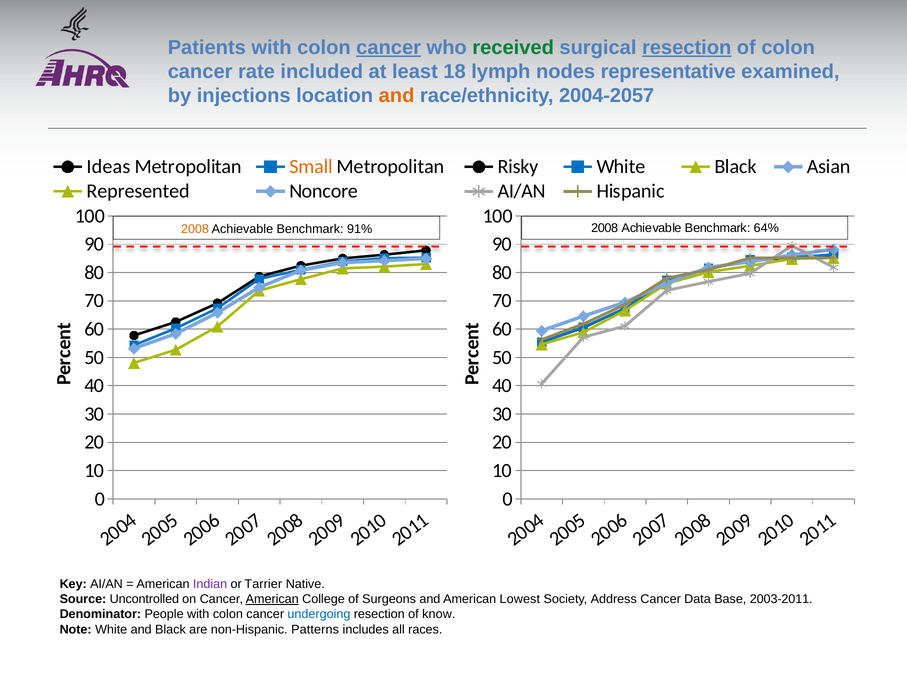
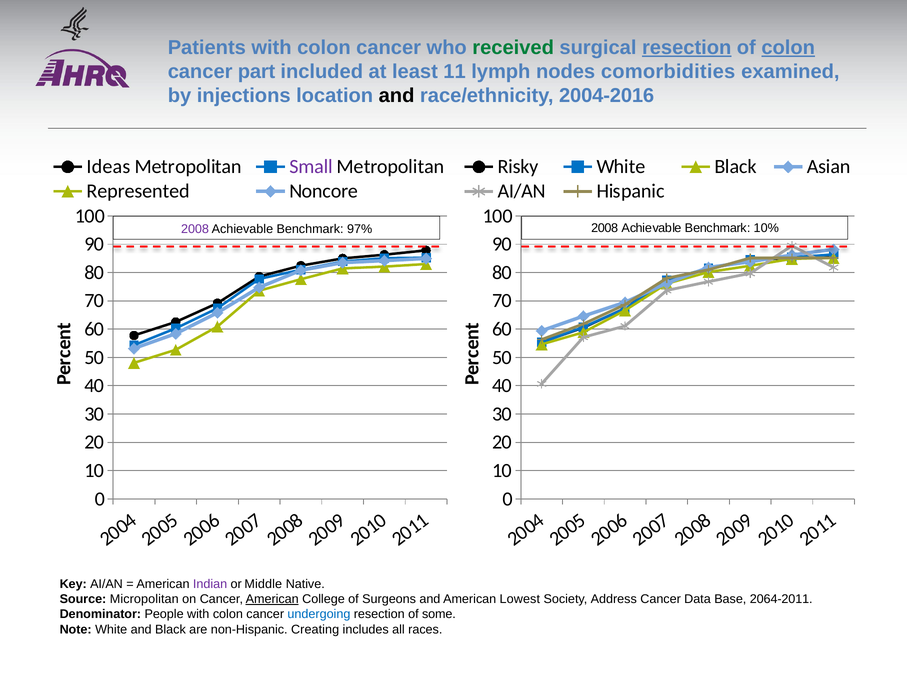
cancer underline: present -> none (389, 48)
colon underline: none -> present (788, 48)
rate: rate -> part (257, 72)
18: 18 -> 11 (455, 72)
representative: representative -> comorbidities (668, 72)
and colour: orange -> black (397, 96)
2004-2057: 2004-2057 -> 2004-2016 (607, 96)
Small colour: orange -> purple (311, 167)
64%: 64% -> 10% (766, 228)
2008 colour: orange -> purple (195, 229)
91%: 91% -> 97% (360, 229)
Tarrier: Tarrier -> Middle (263, 584)
Uncontrolled: Uncontrolled -> Micropolitan (144, 599)
2003-2011: 2003-2011 -> 2064-2011 (781, 599)
know: know -> some (439, 615)
Patterns: Patterns -> Creating (315, 630)
